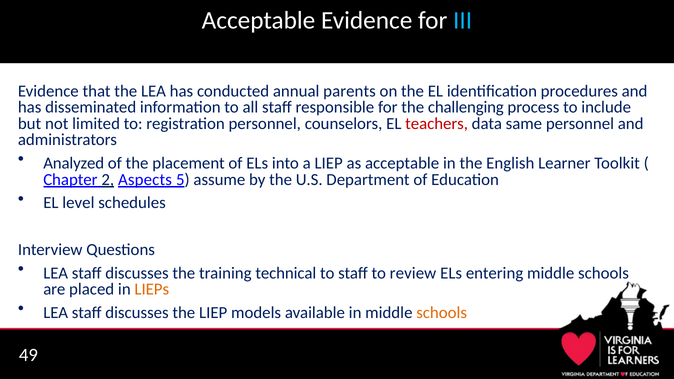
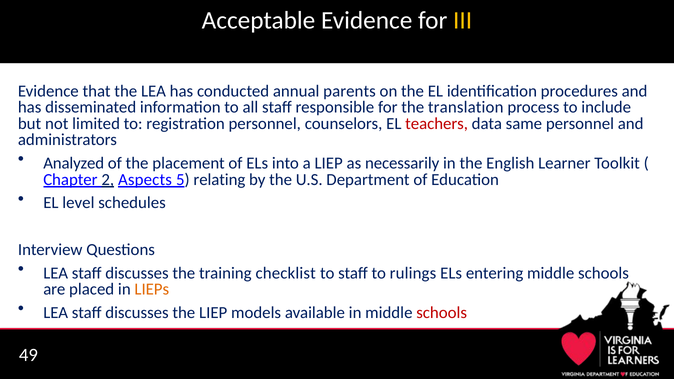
III colour: light blue -> yellow (463, 20)
challenging: challenging -> translation (466, 107)
as acceptable: acceptable -> necessarily (402, 163)
assume: assume -> relating (219, 180)
technical: technical -> checklist (286, 273)
review: review -> rulings (413, 273)
schools colour: orange -> red (442, 313)
